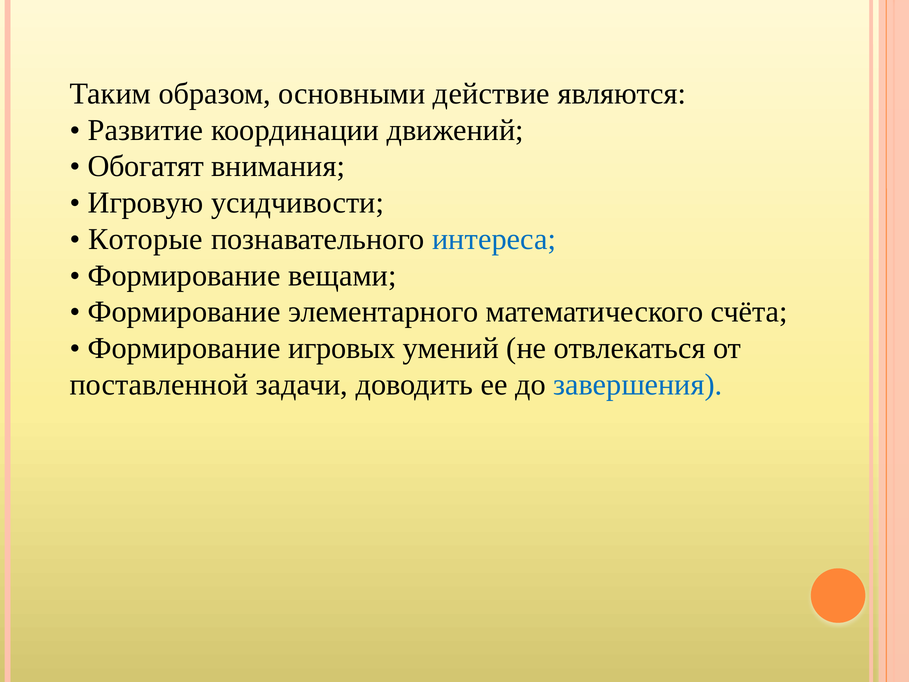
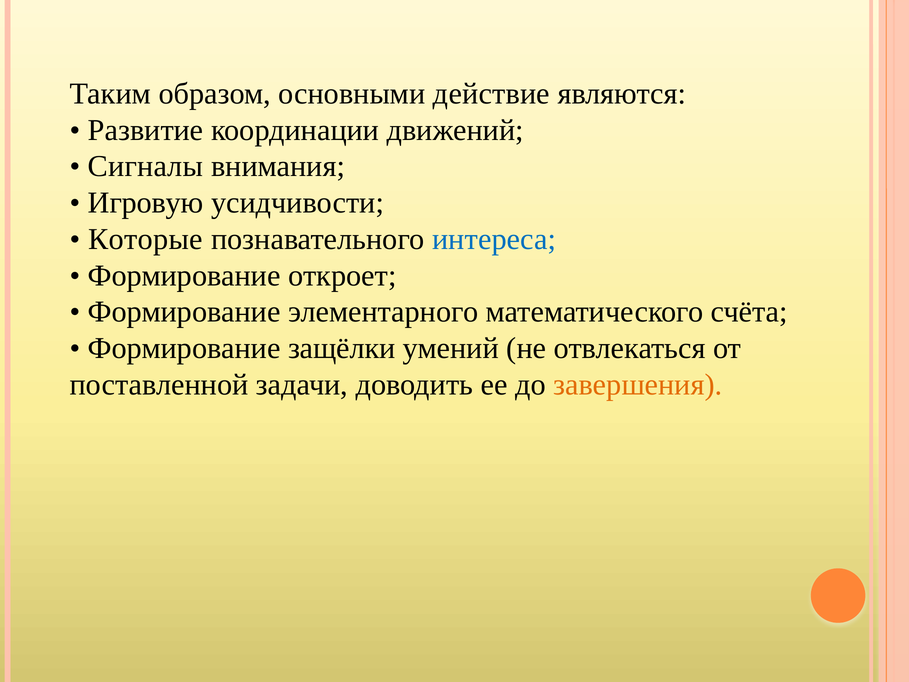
Обогатят: Обогатят -> Сигналы (146, 166)
вещами: вещами -> откроет (342, 275)
игровых: игровых -> защёлки (342, 348)
завершения colour: blue -> orange (638, 384)
